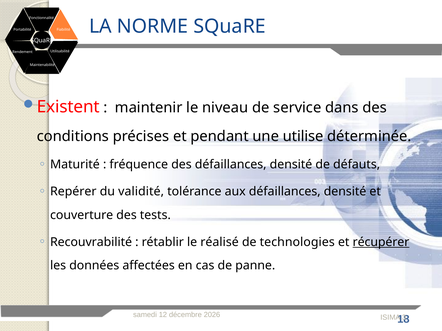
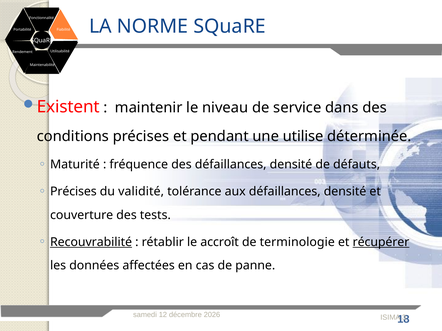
Repérer: Repérer -> Précises (73, 192)
Recouvrabilité underline: none -> present (91, 242)
réalisé: réalisé -> accroît (220, 242)
technologies: technologies -> terminologie (297, 242)
